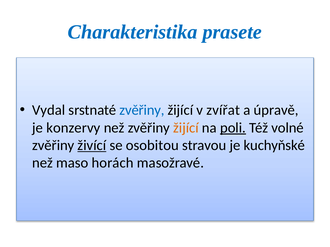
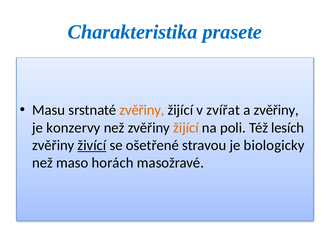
Vydal: Vydal -> Masu (49, 110)
zvěřiny colour: blue -> orange (142, 110)
a úpravě: úpravě -> zvěřiny (276, 110)
poli underline: present -> none (233, 128)
volné: volné -> lesích (288, 128)
osobitou: osobitou -> ošetřené (152, 146)
kuchyňské: kuchyňské -> biologicky (274, 146)
